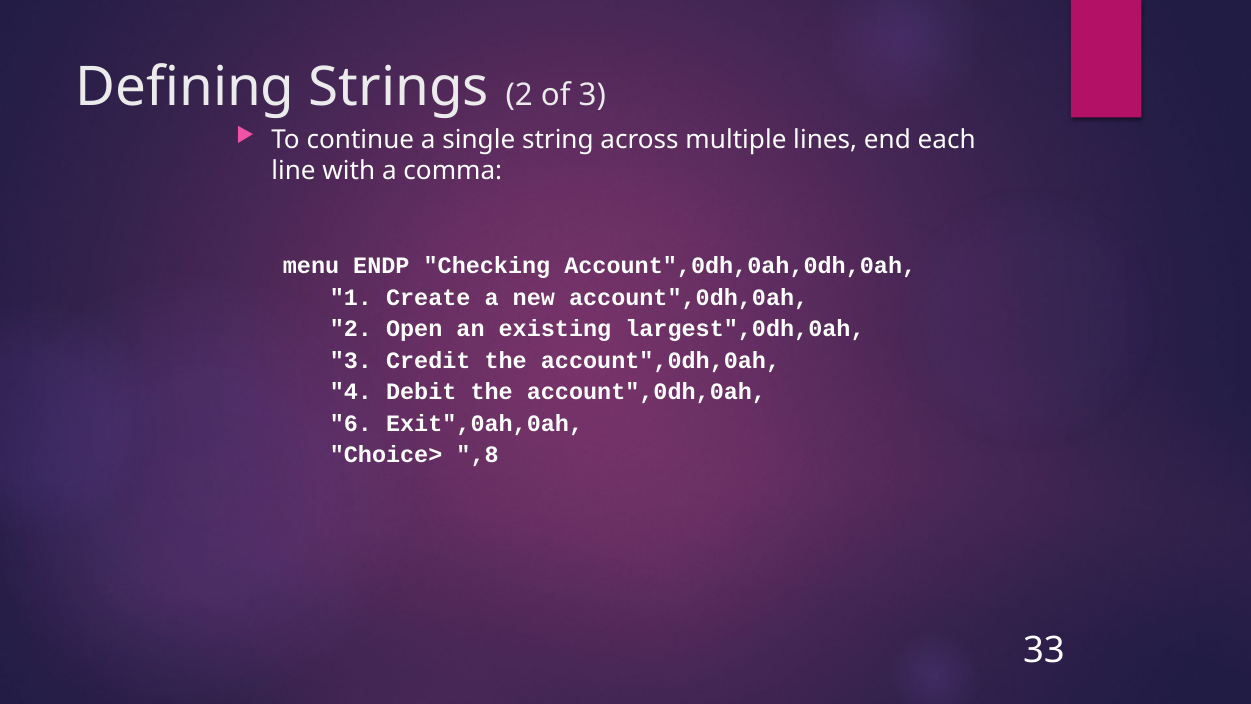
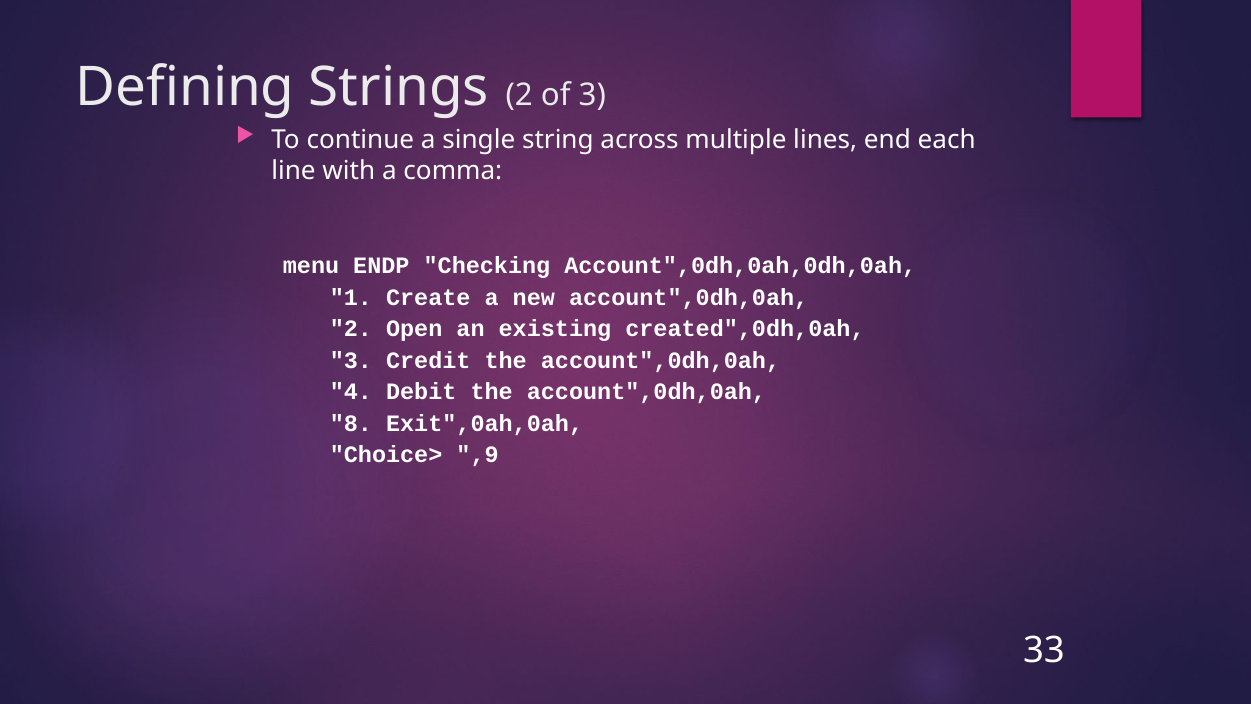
largest",0dh,0ah: largest",0dh,0ah -> created",0dh,0ah (745, 329)
6: 6 -> 8 (351, 423)
,8: ,8 -> ,9 (478, 455)
